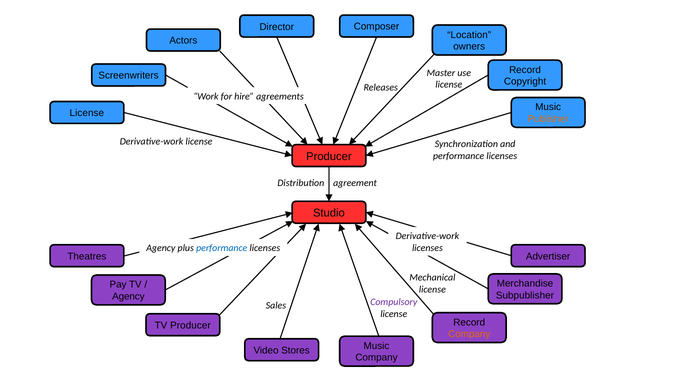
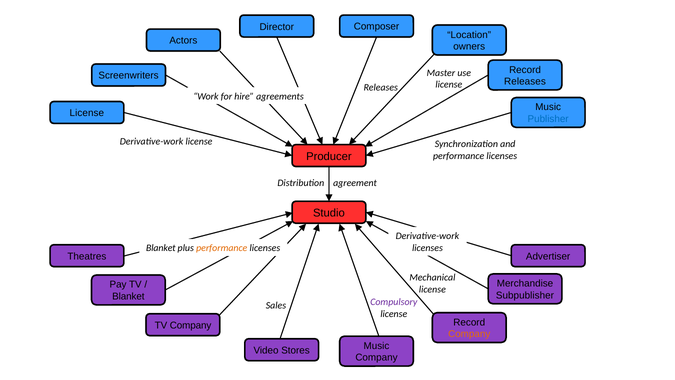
Copyright: Copyright -> Releases (525, 82)
Publisher colour: orange -> blue (548, 119)
Agency: Agency -> Blanket (161, 248)
performance colour: blue -> orange (222, 248)
Agency: Agency -> Blanket (128, 296)
TV Producer: Producer -> Company (191, 325)
